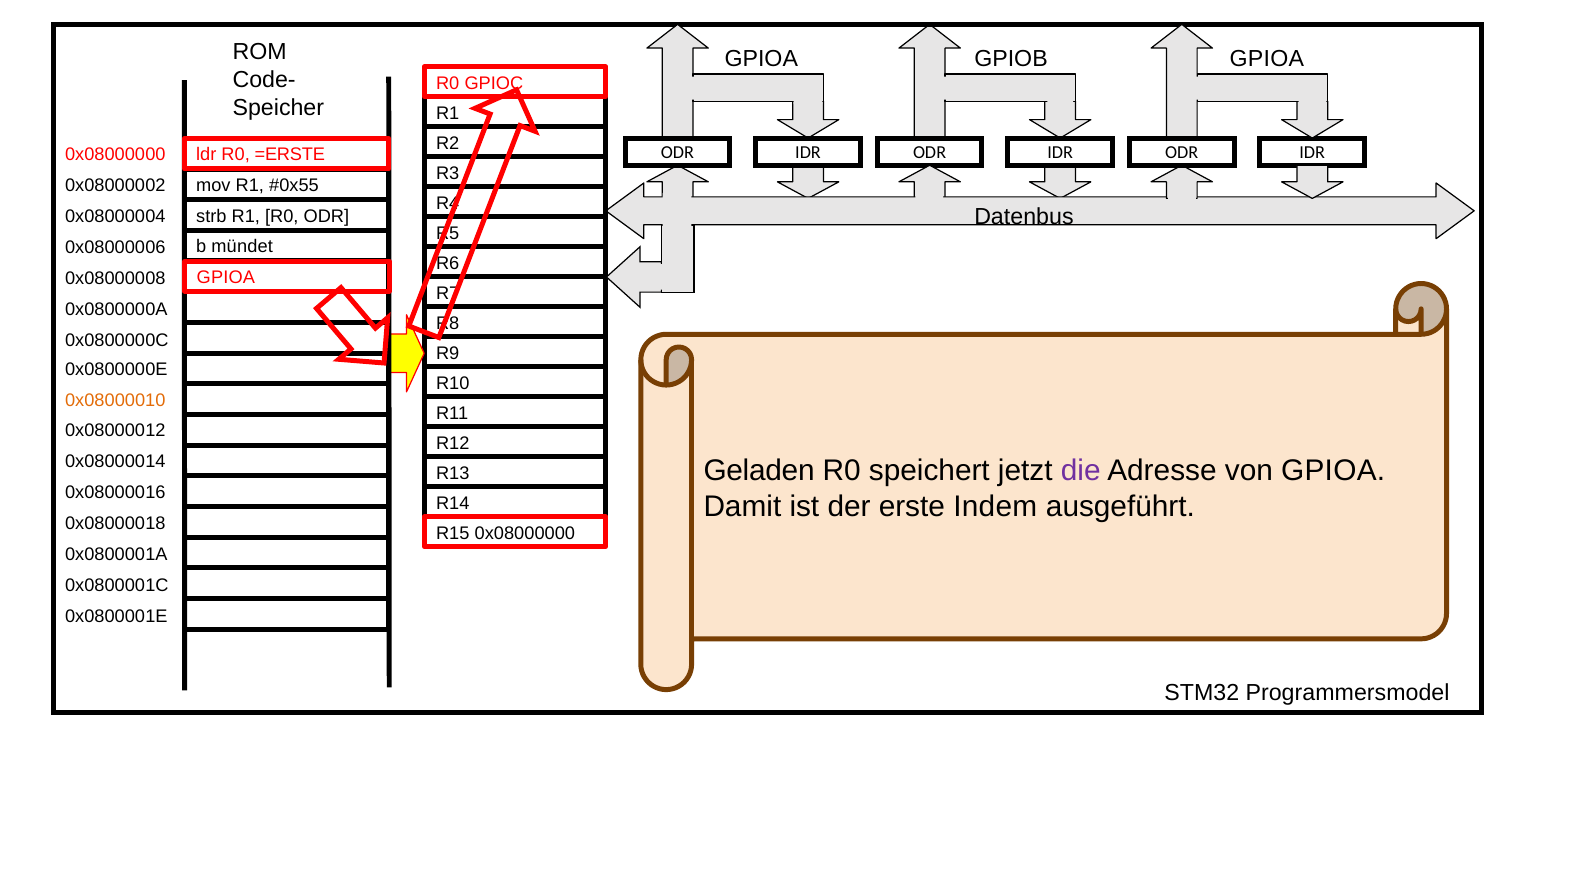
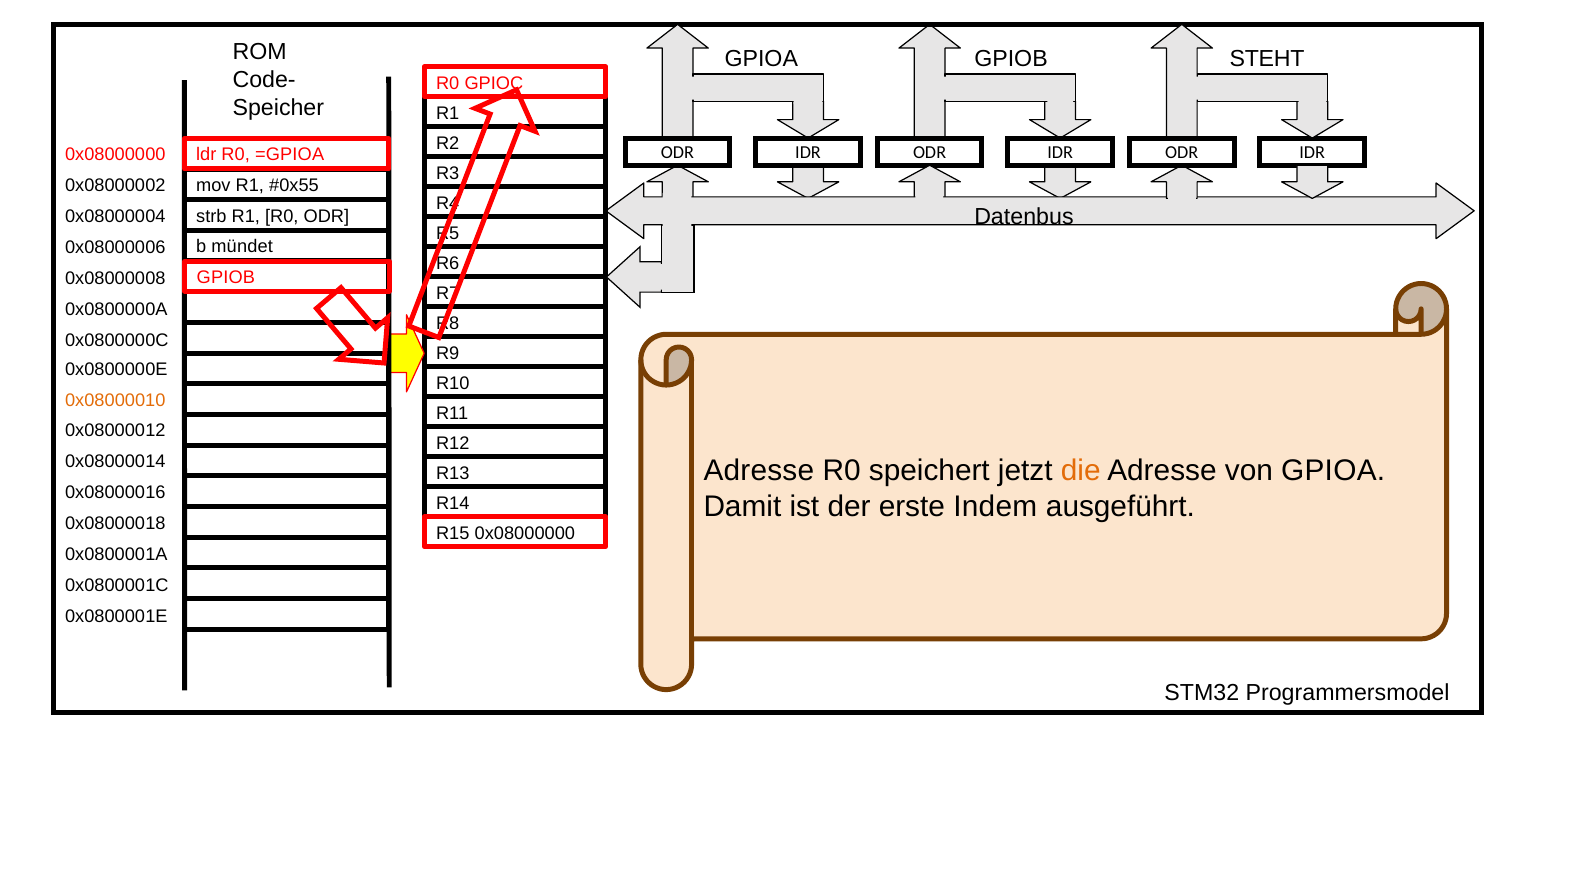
GPIOB GPIOA: GPIOA -> STEHT (1267, 59)
=ERSTE: =ERSTE -> =GPIOA (290, 155)
GPIOA: GPIOA -> GPIOB (226, 278)
Geladen: Geladen -> Adresse (759, 471)
die colour: purple -> orange (1081, 471)
